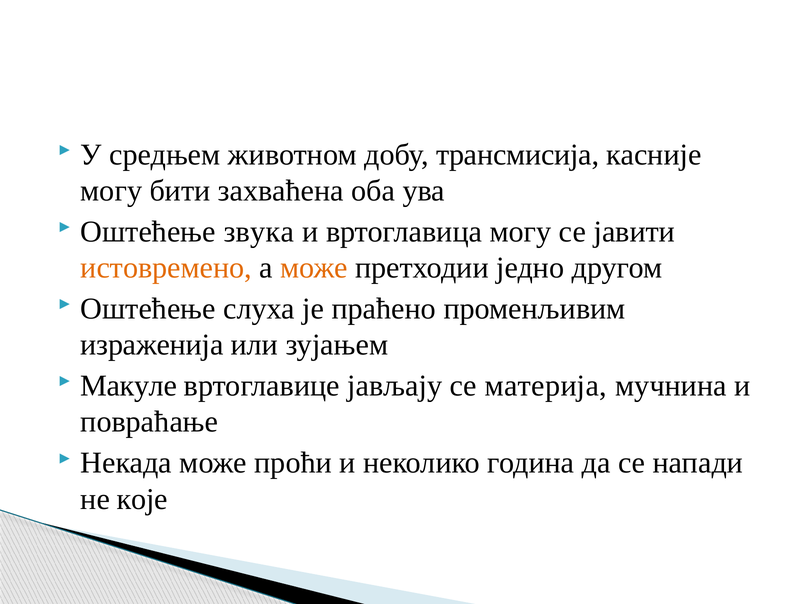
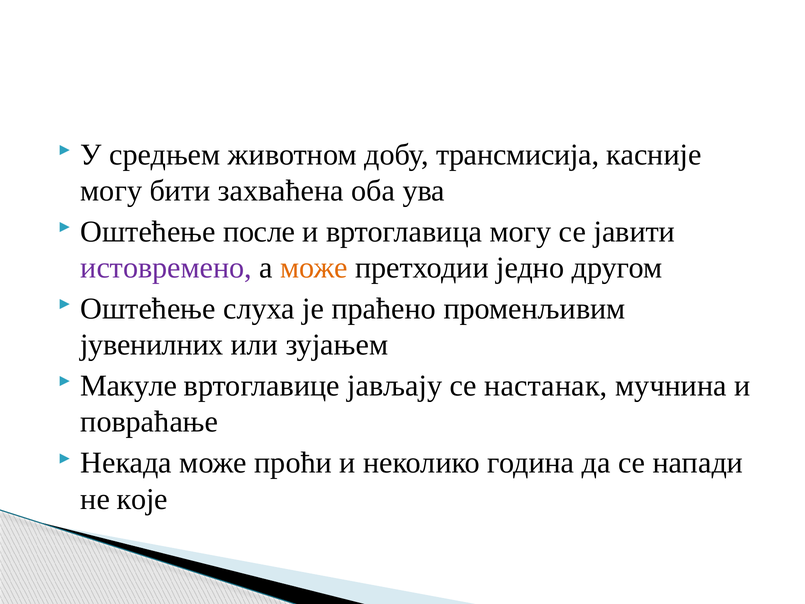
звука: звука -> после (259, 232)
истовремено colour: orange -> purple (166, 268)
израженија: израженија -> јувенилних (152, 345)
материја: материја -> настанак (546, 386)
